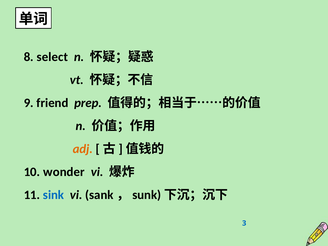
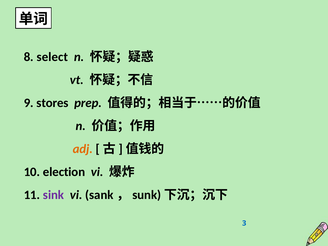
friend: friend -> stores (53, 103)
wonder: wonder -> election (64, 172)
sink colour: blue -> purple (54, 195)
